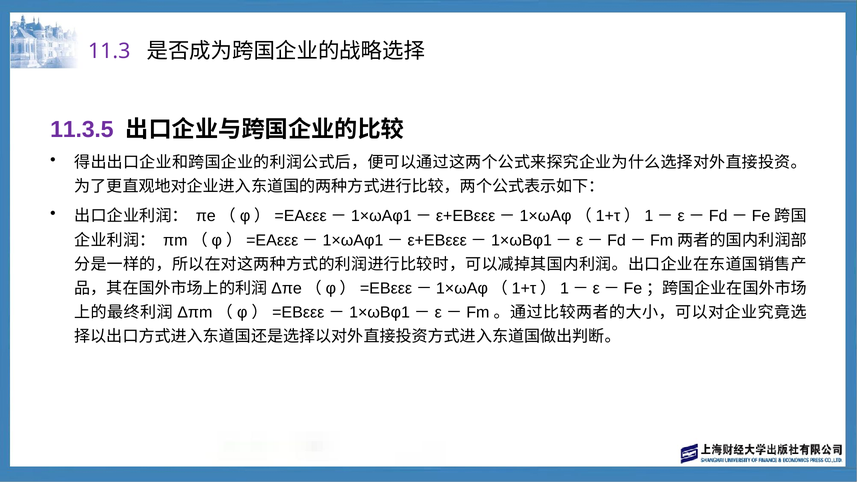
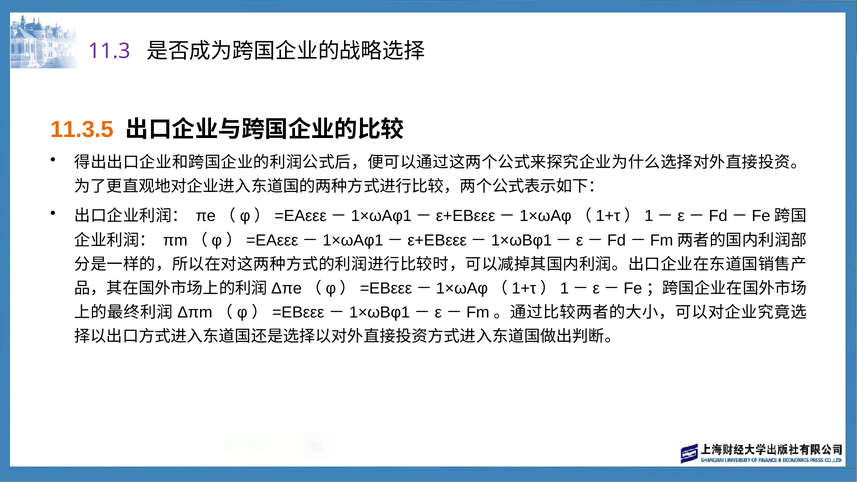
11.3.5 colour: purple -> orange (82, 129)
